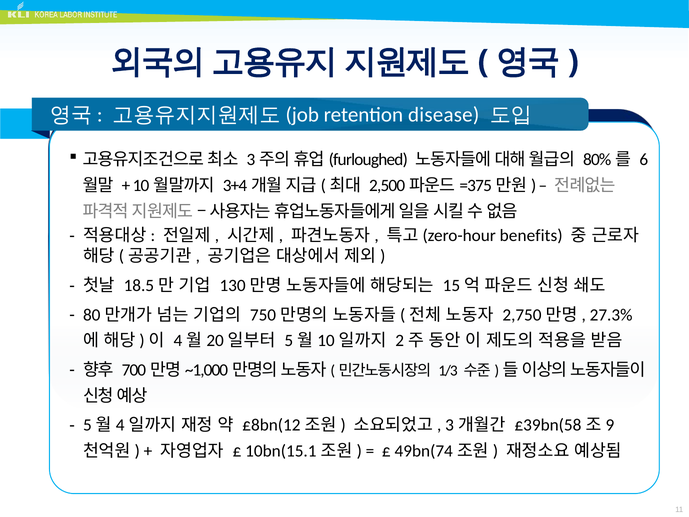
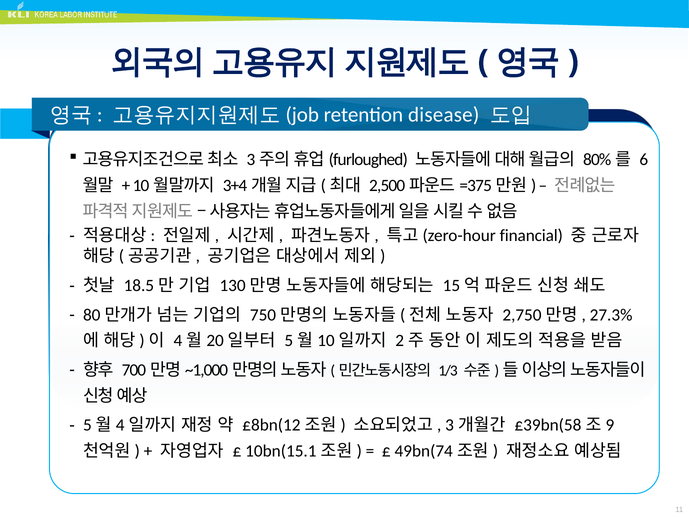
benefits: benefits -> financial (531, 235)
